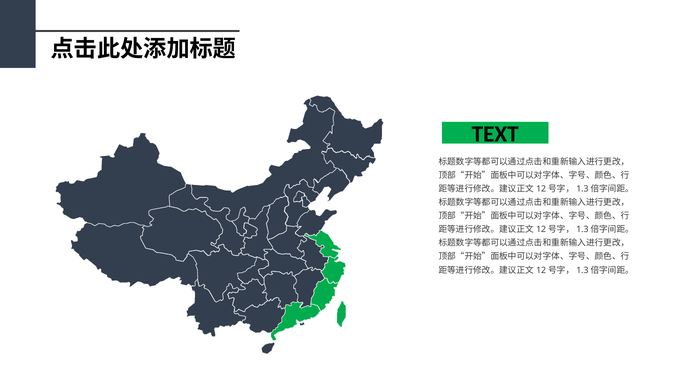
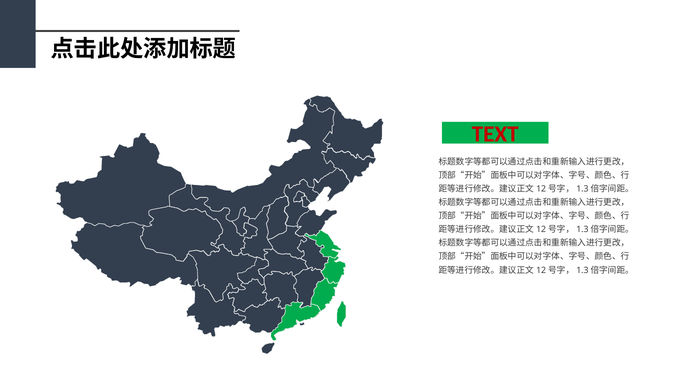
TEXT colour: black -> red (495, 134)
